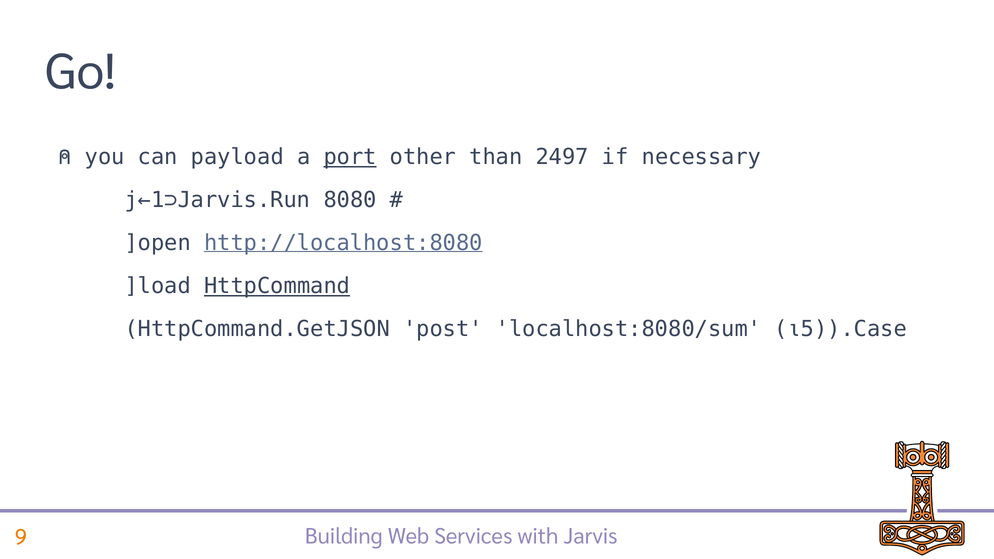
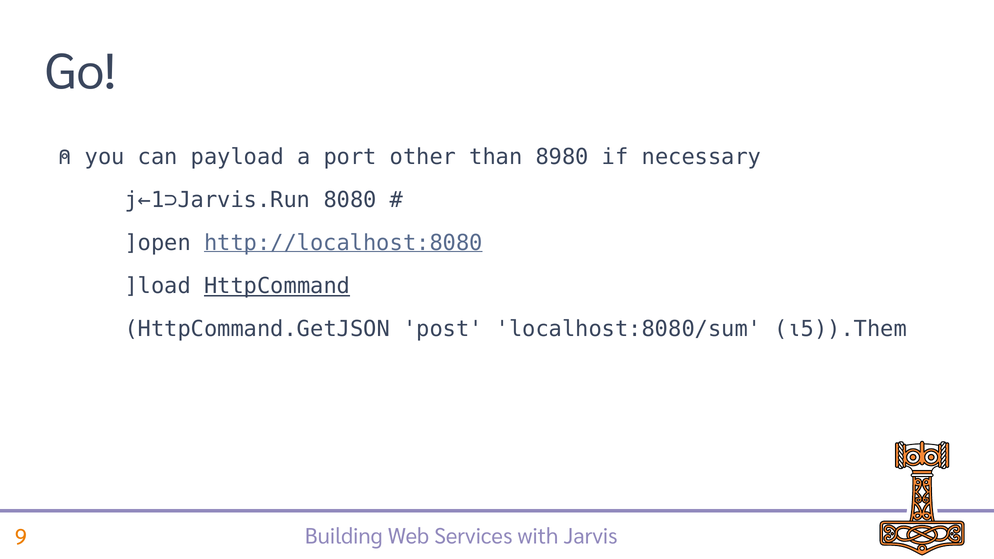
port underline: present -> none (350, 157)
2497: 2497 -> 8980 (562, 157)
⍳5)).Case: ⍳5)).Case -> ⍳5)).Them (841, 329)
